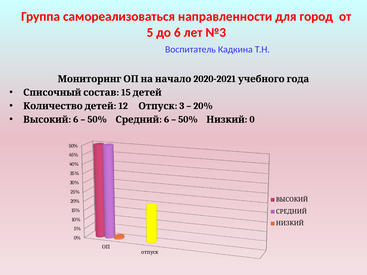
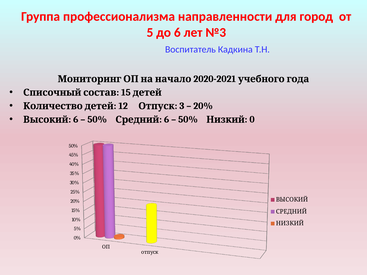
самореализоваться: самореализоваться -> профессионализма (119, 17)
